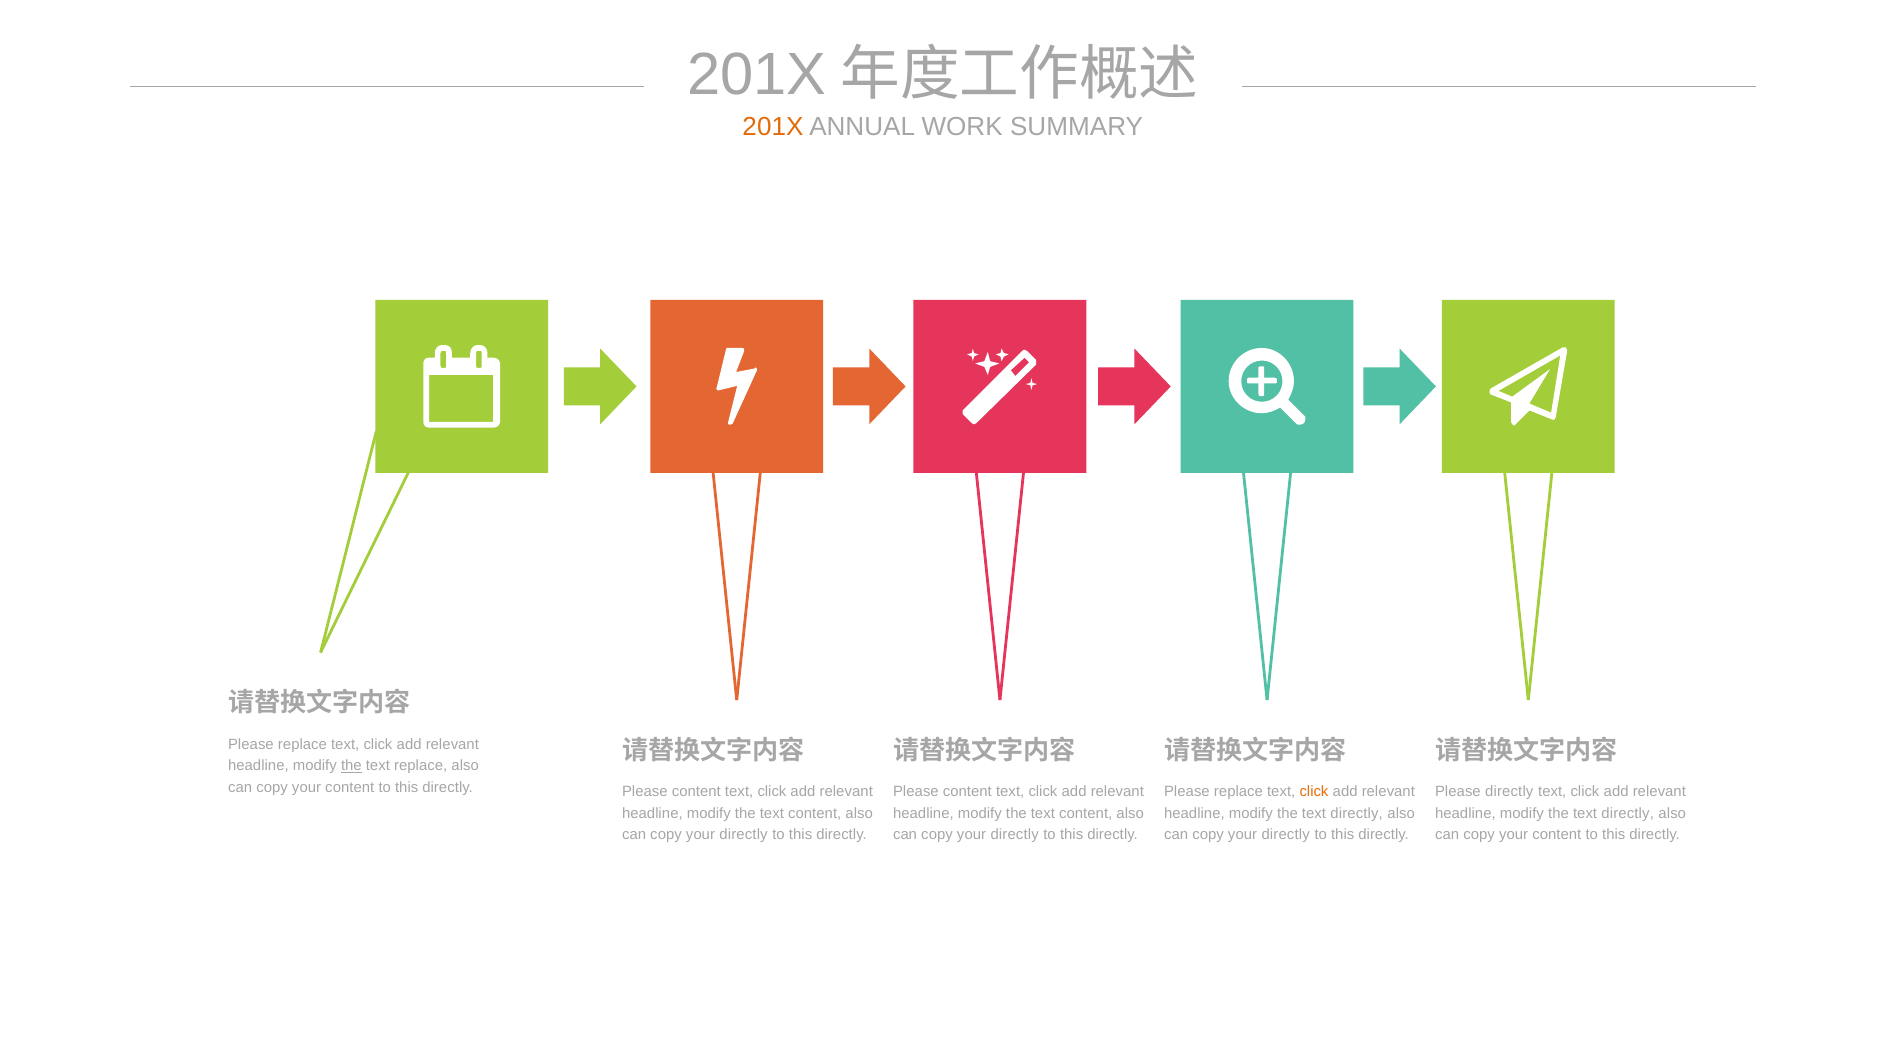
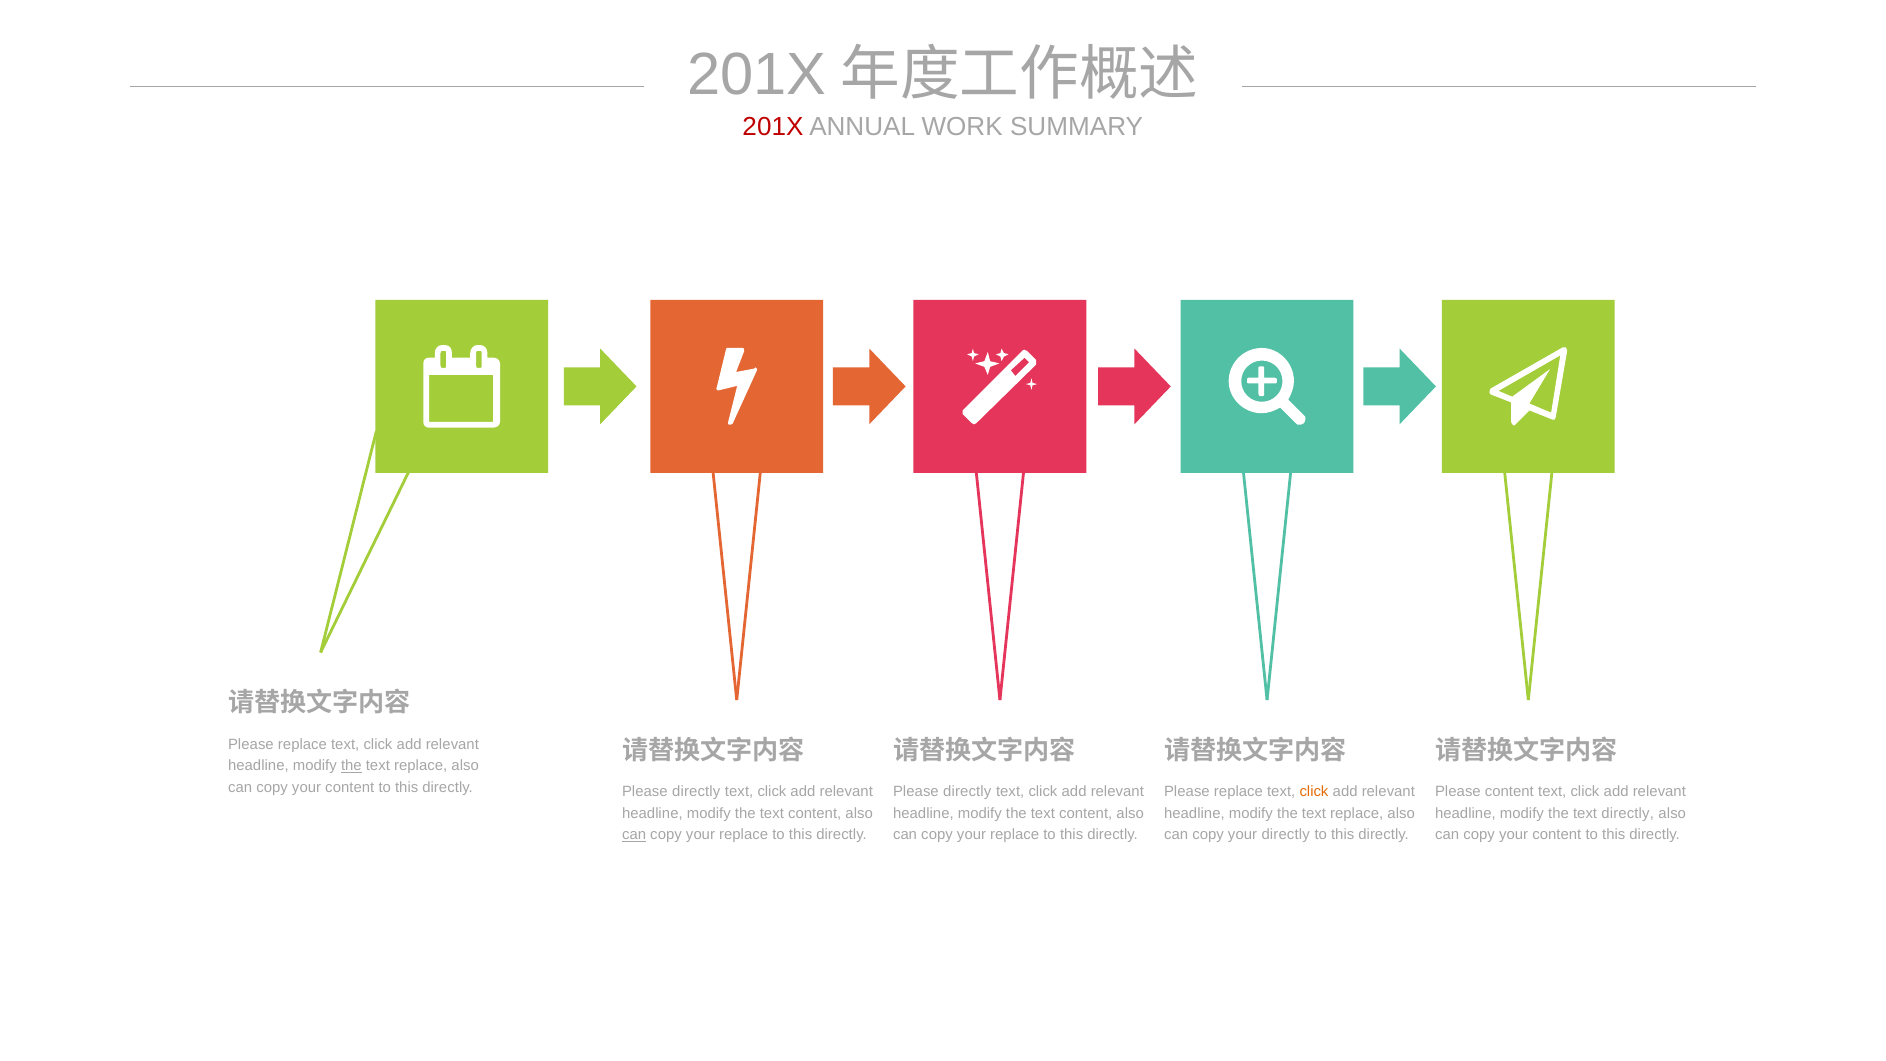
201X colour: orange -> red (773, 127)
content: content -> directly (696, 792)
content: content -> directly (967, 792)
Please directly: directly -> content (1509, 792)
directly: directly -> replace (1357, 813)
can underline: none -> present (634, 835)
directly: directly -> replace (744, 835)
directly: directly -> replace (1015, 835)
